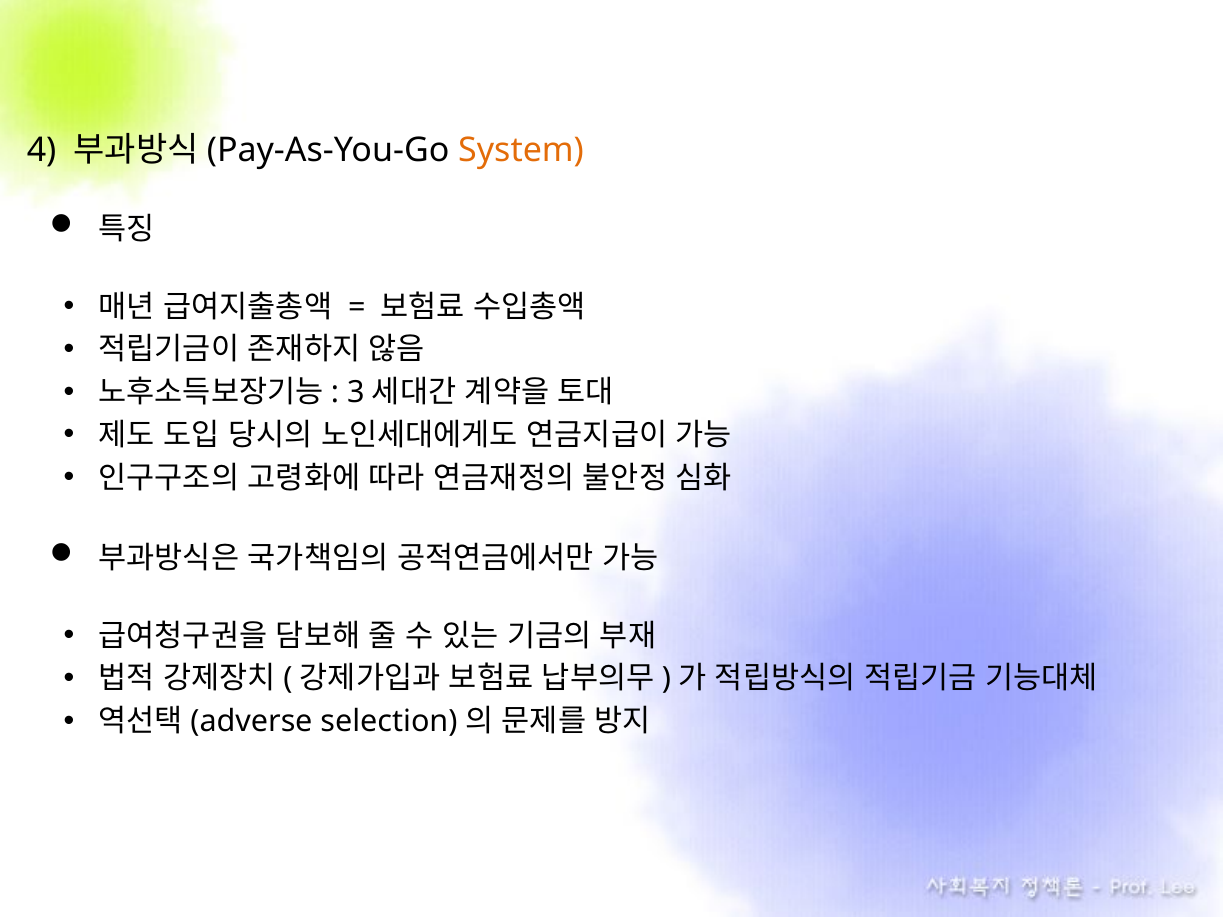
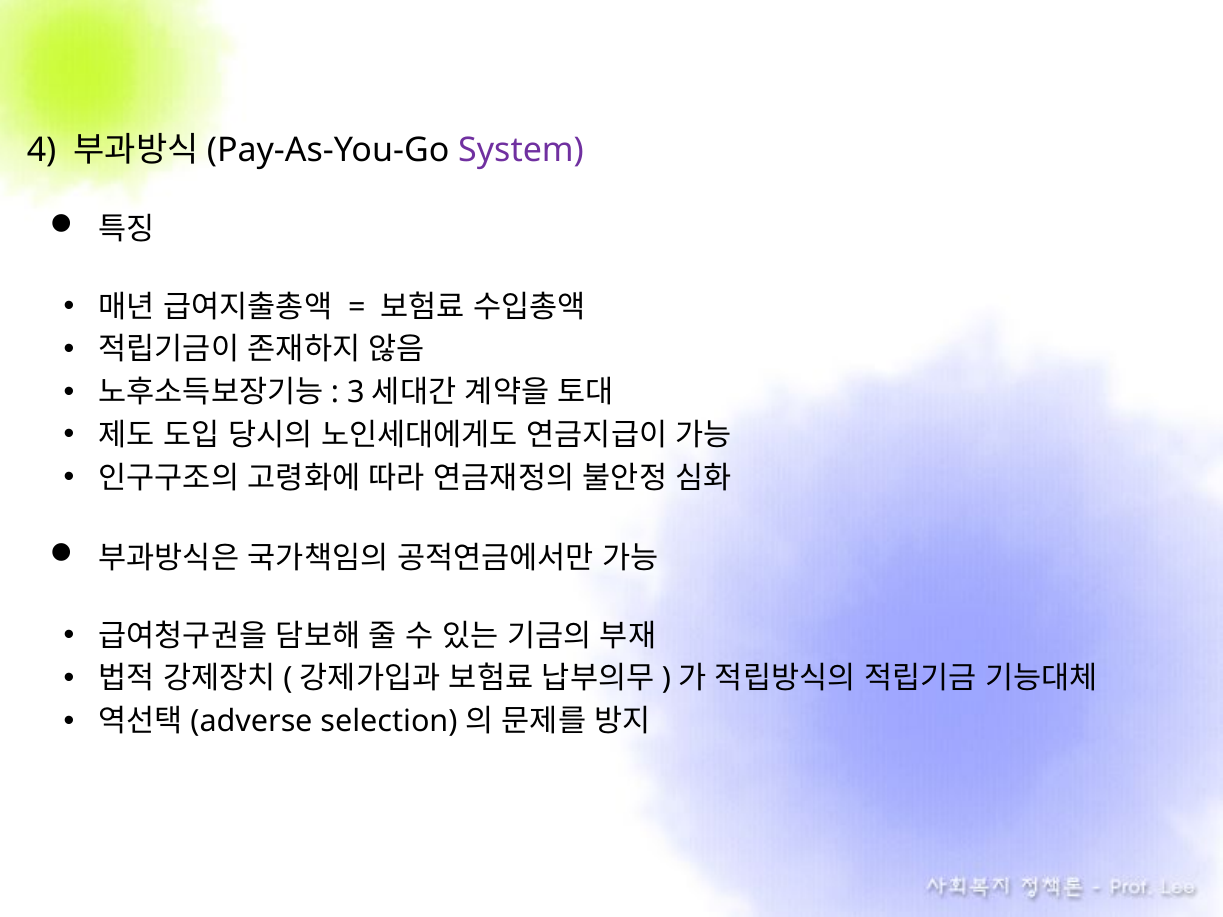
System colour: orange -> purple (521, 150)
